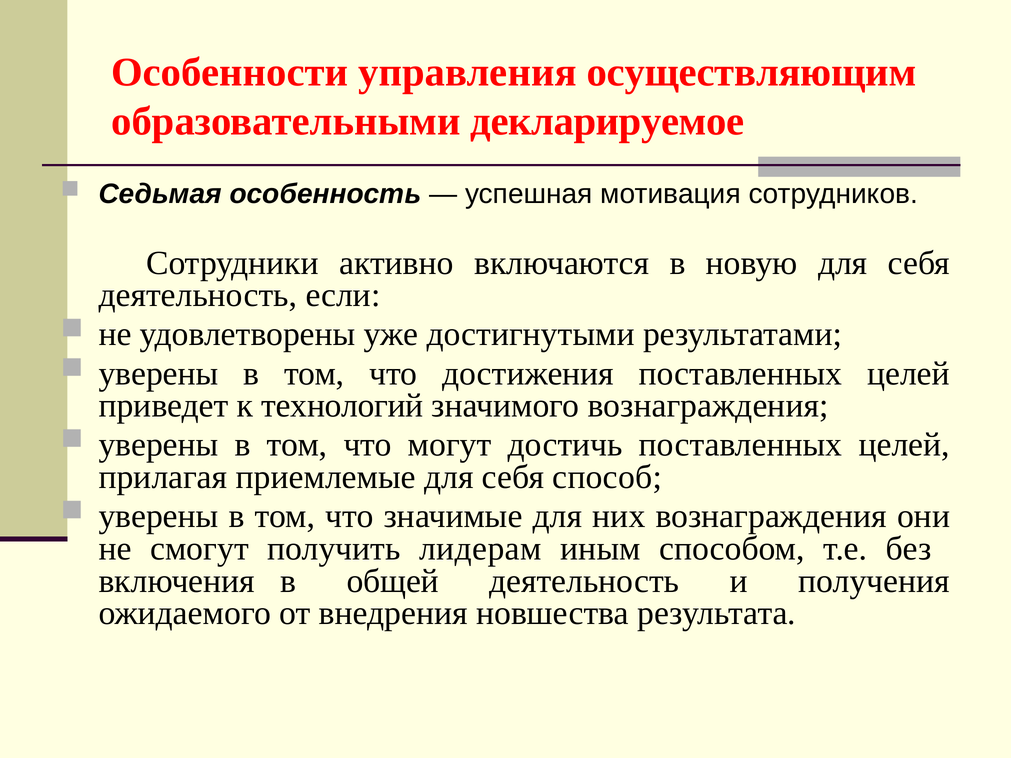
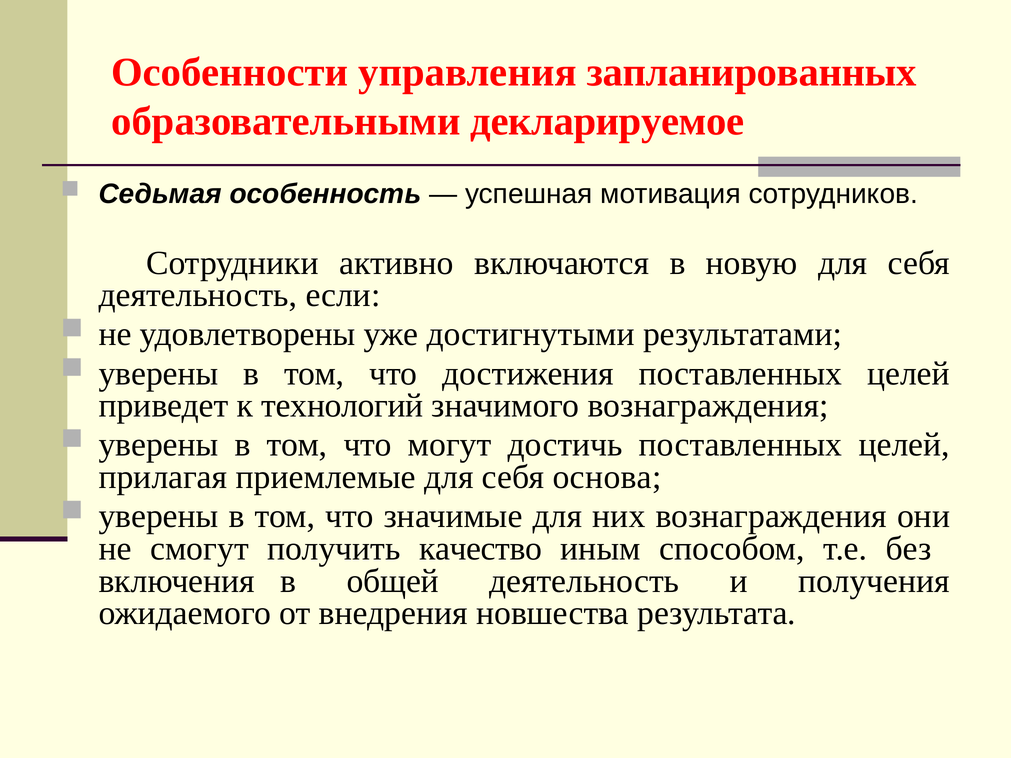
осуществляющим: осуществляющим -> запланированных (752, 72)
способ: способ -> основа (607, 477)
лидерам: лидерам -> качество (481, 549)
